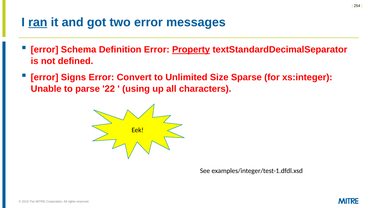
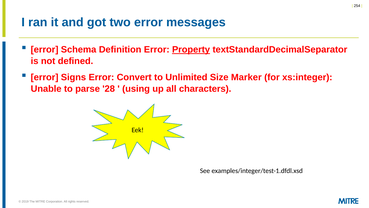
ran underline: present -> none (38, 22)
Sparse: Sparse -> Marker (246, 77)
22: 22 -> 28 (109, 89)
